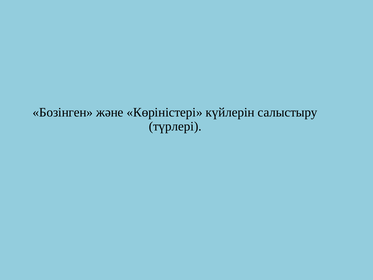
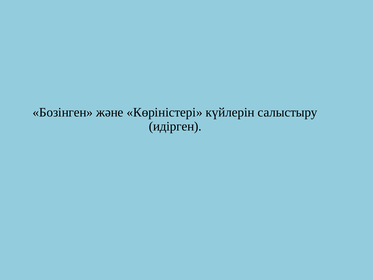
түрлері: түрлері -> идірген (175, 126)
